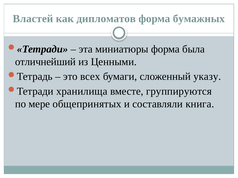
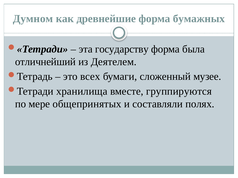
Властей: Властей -> Думном (33, 19)
дипломатов: дипломатов -> древнейшие (106, 19)
миниатюры: миниатюры -> государству (122, 49)
Ценными: Ценными -> Деятелем (114, 62)
указу: указу -> музее (207, 77)
книга: книга -> полях (200, 104)
